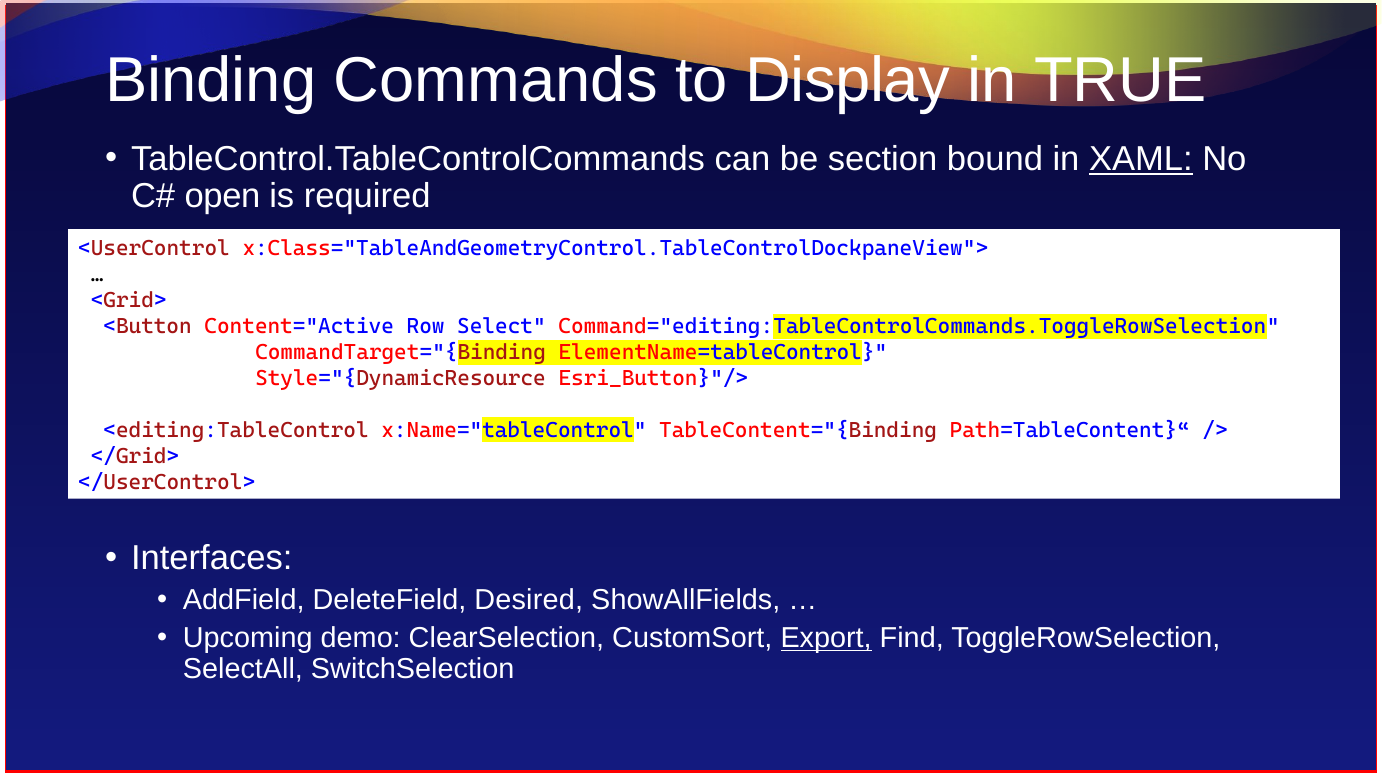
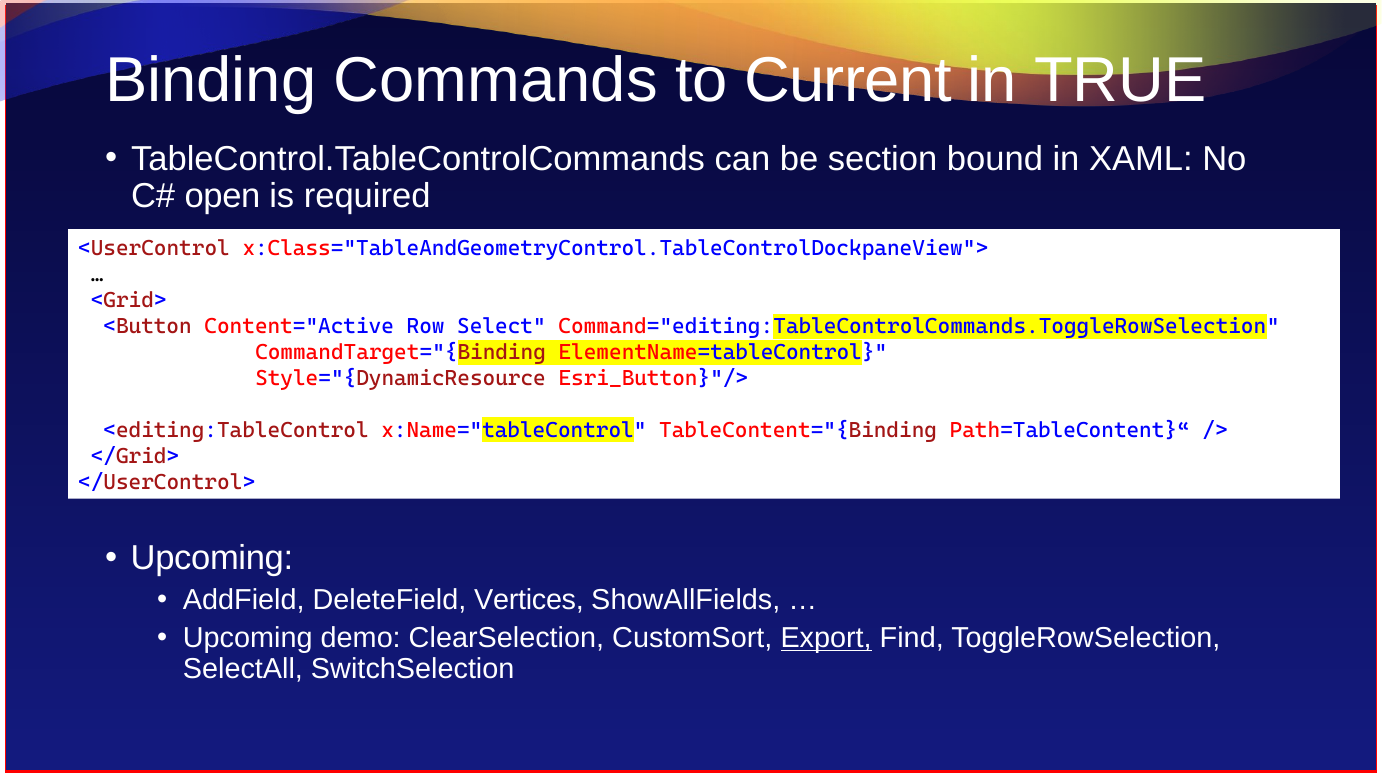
Display: Display -> Current (848, 80)
XAML underline: present -> none (1141, 159)
Interfaces: Interfaces -> Upcoming (212, 558)
Desired: Desired -> Vertices (529, 599)
